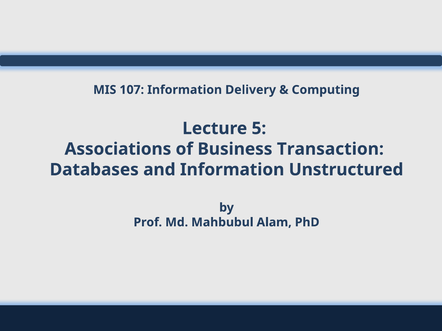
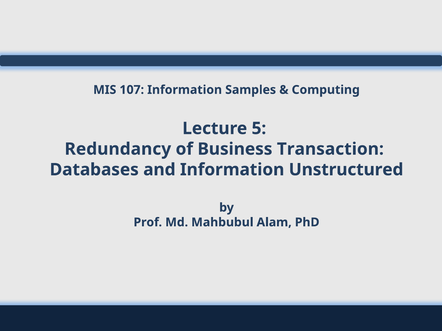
Delivery: Delivery -> Samples (251, 90)
Associations: Associations -> Redundancy (118, 149)
